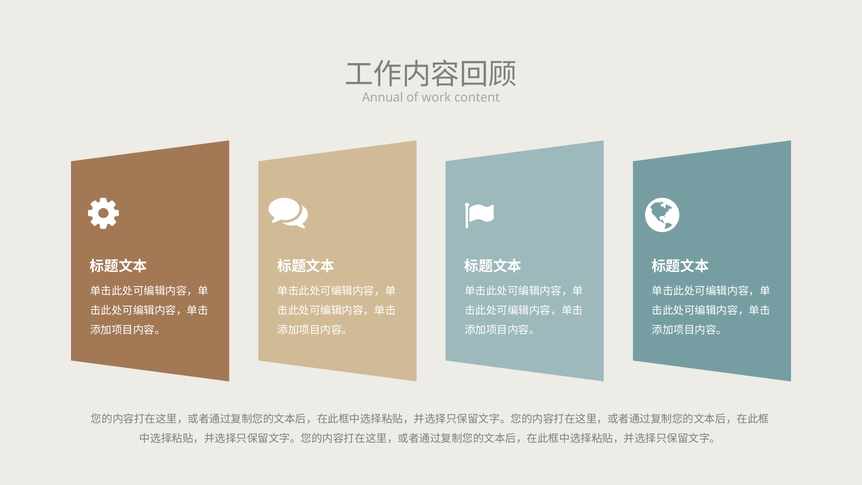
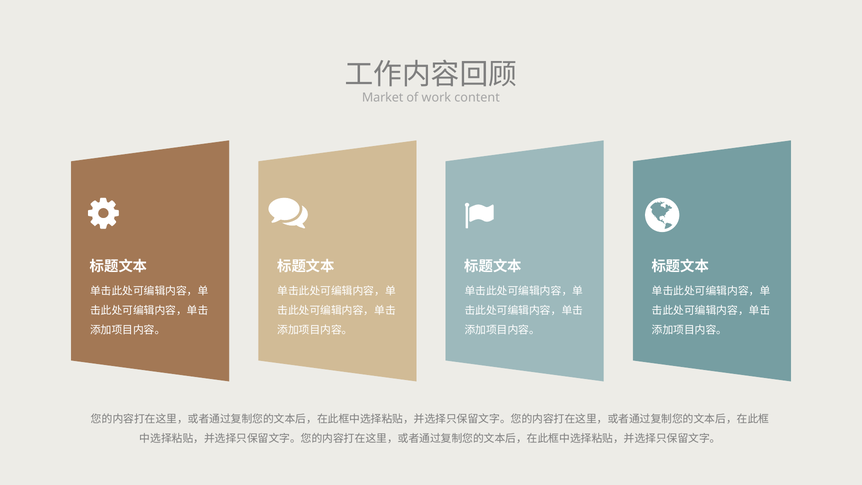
Annual: Annual -> Market (383, 97)
